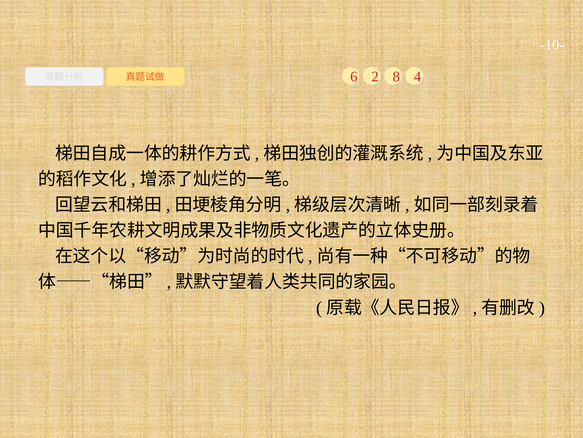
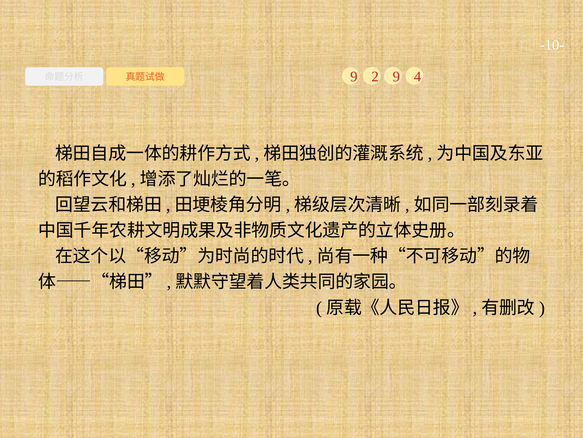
6: 6 -> 9 (354, 77)
2 8: 8 -> 9 (396, 77)
